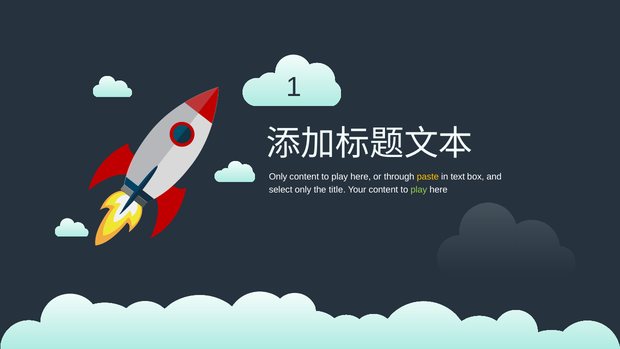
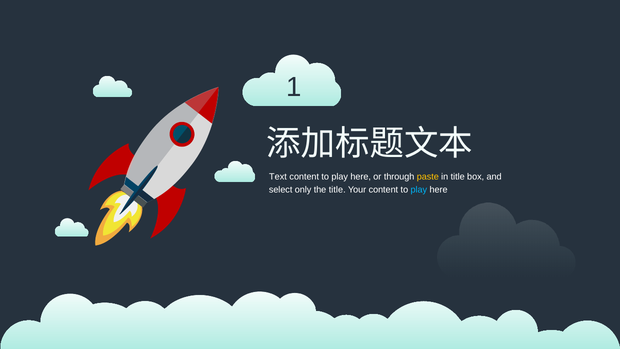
Only: Only -> Text (278, 177)
in text: text -> title (458, 177)
play colour: light green -> light blue (419, 190)
